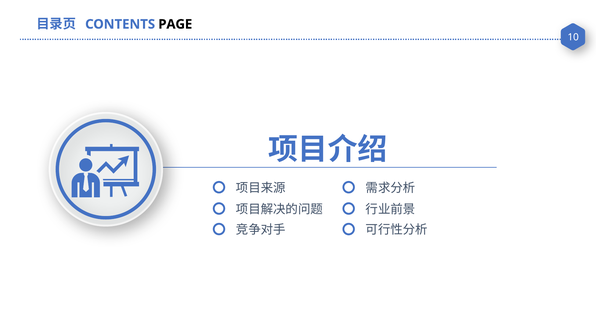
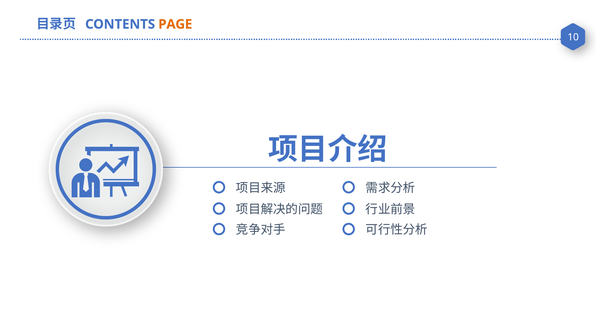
PAGE colour: black -> orange (175, 24)
